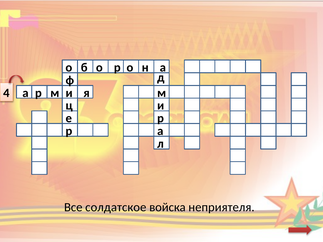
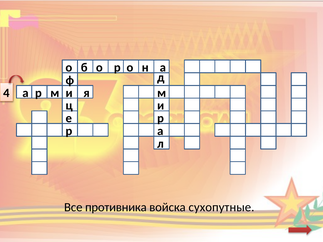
солдатское: солдатское -> противника (116, 207)
неприятеля: неприятеля -> сухопутные (221, 207)
